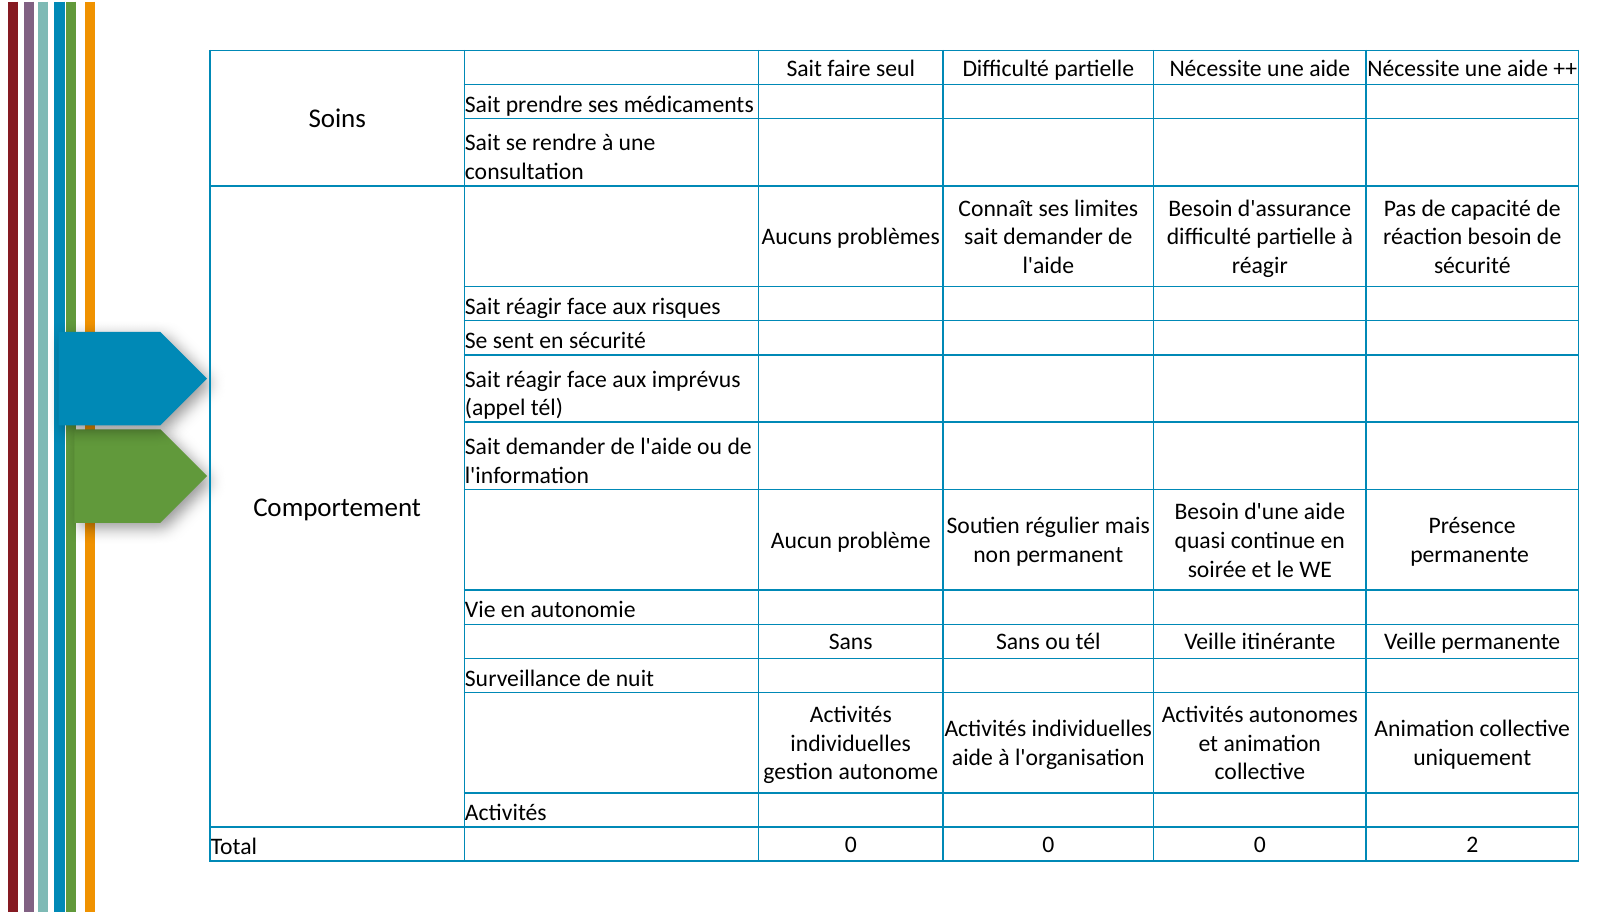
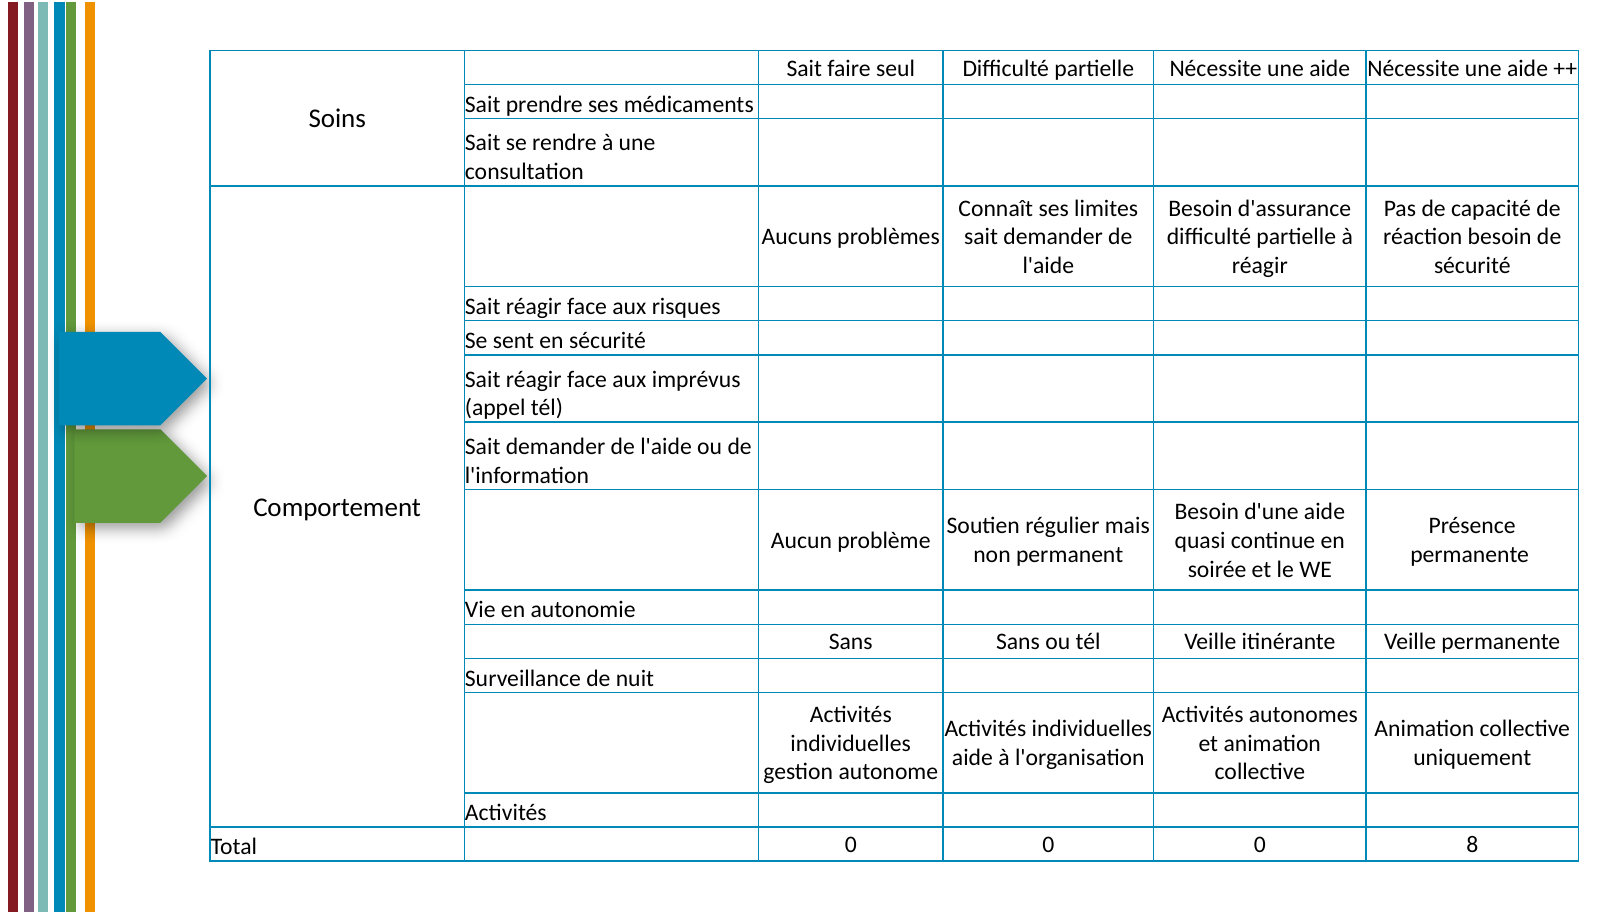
2: 2 -> 8 (1472, 845)
